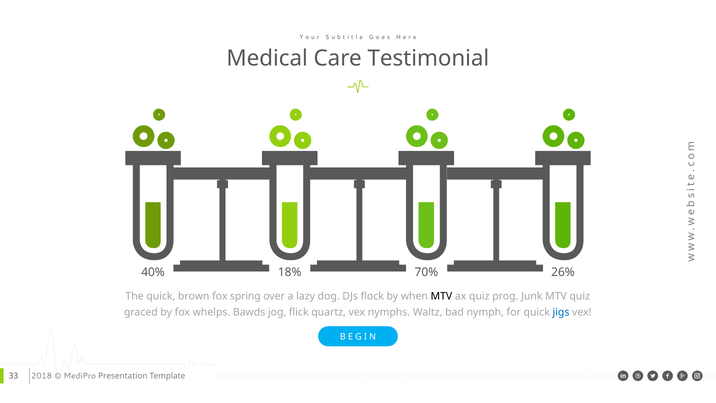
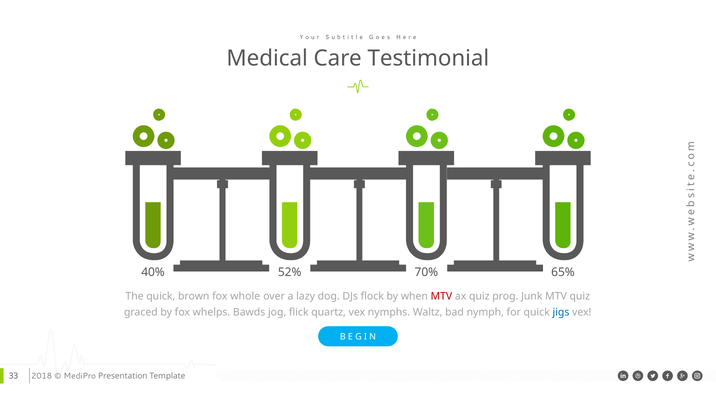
18%: 18% -> 52% (290, 272)
26%: 26% -> 65% (563, 272)
spring: spring -> whole (245, 296)
MTV colour: black -> red (441, 296)
